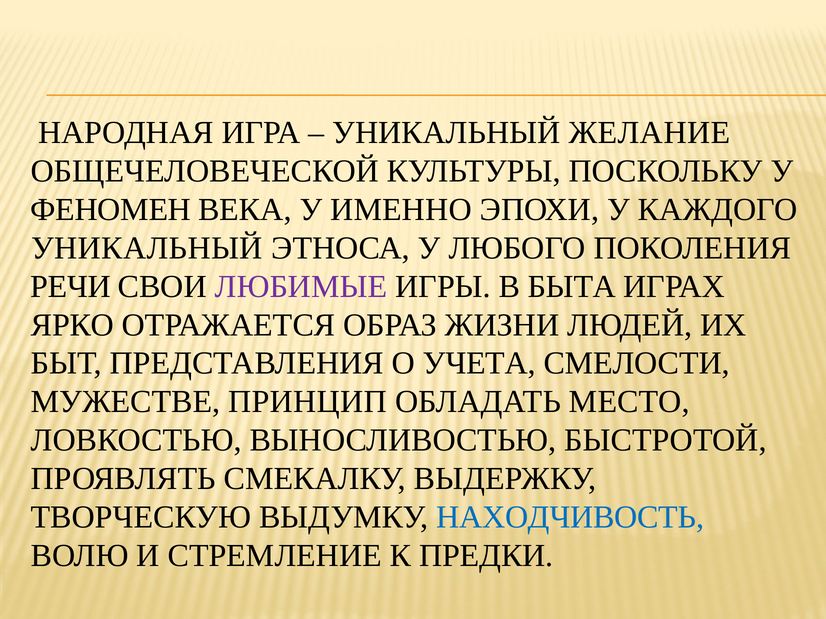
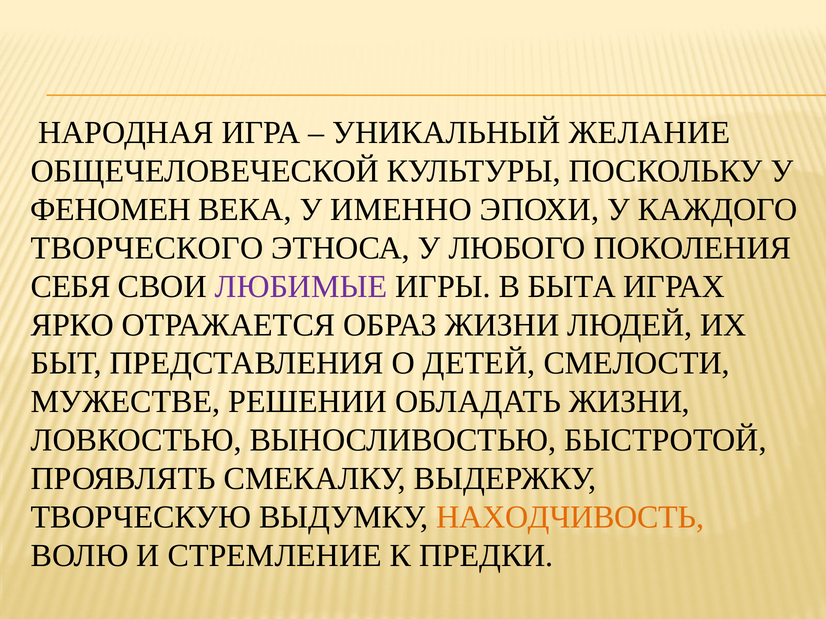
УНИКАЛЬНЫЙ: УНИКАЛЬНЫЙ -> ТВОРЧЕСКОГО (147, 248)
РЕЧИ: РЕЧИ -> СЕБЯ (71, 287)
УЧЕТА: УЧЕТА -> ДЕТЕЙ (479, 364)
ПРИНЦИП: ПРИНЦИП -> РЕШЕНИИ (308, 402)
ОБЛАДАТЬ МЕСТО: МЕСТО -> ЖИЗНИ (629, 402)
НАХОДЧИВОСТЬ colour: blue -> orange (570, 518)
